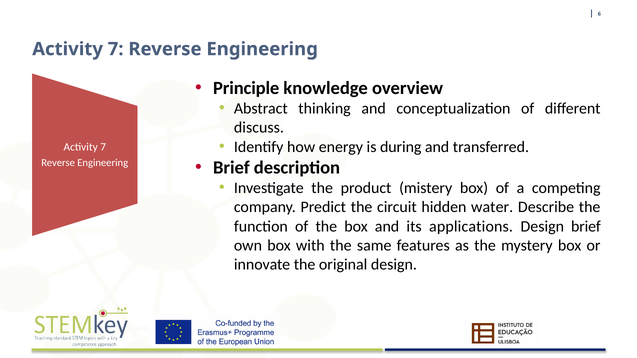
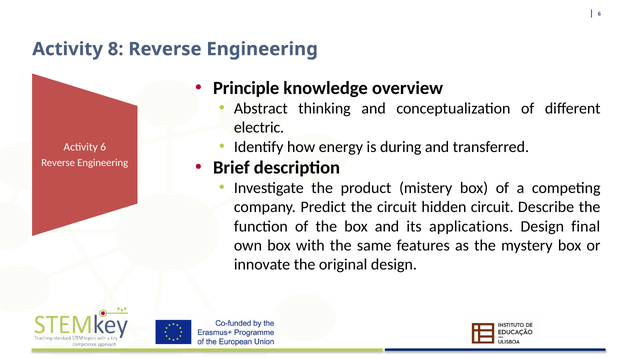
7: 7 -> 8 (116, 49)
discuss: discuss -> electric (259, 128)
7: 7 -> 6 (103, 147)
hidden water: water -> circuit (492, 207)
Design brief: brief -> final (586, 226)
